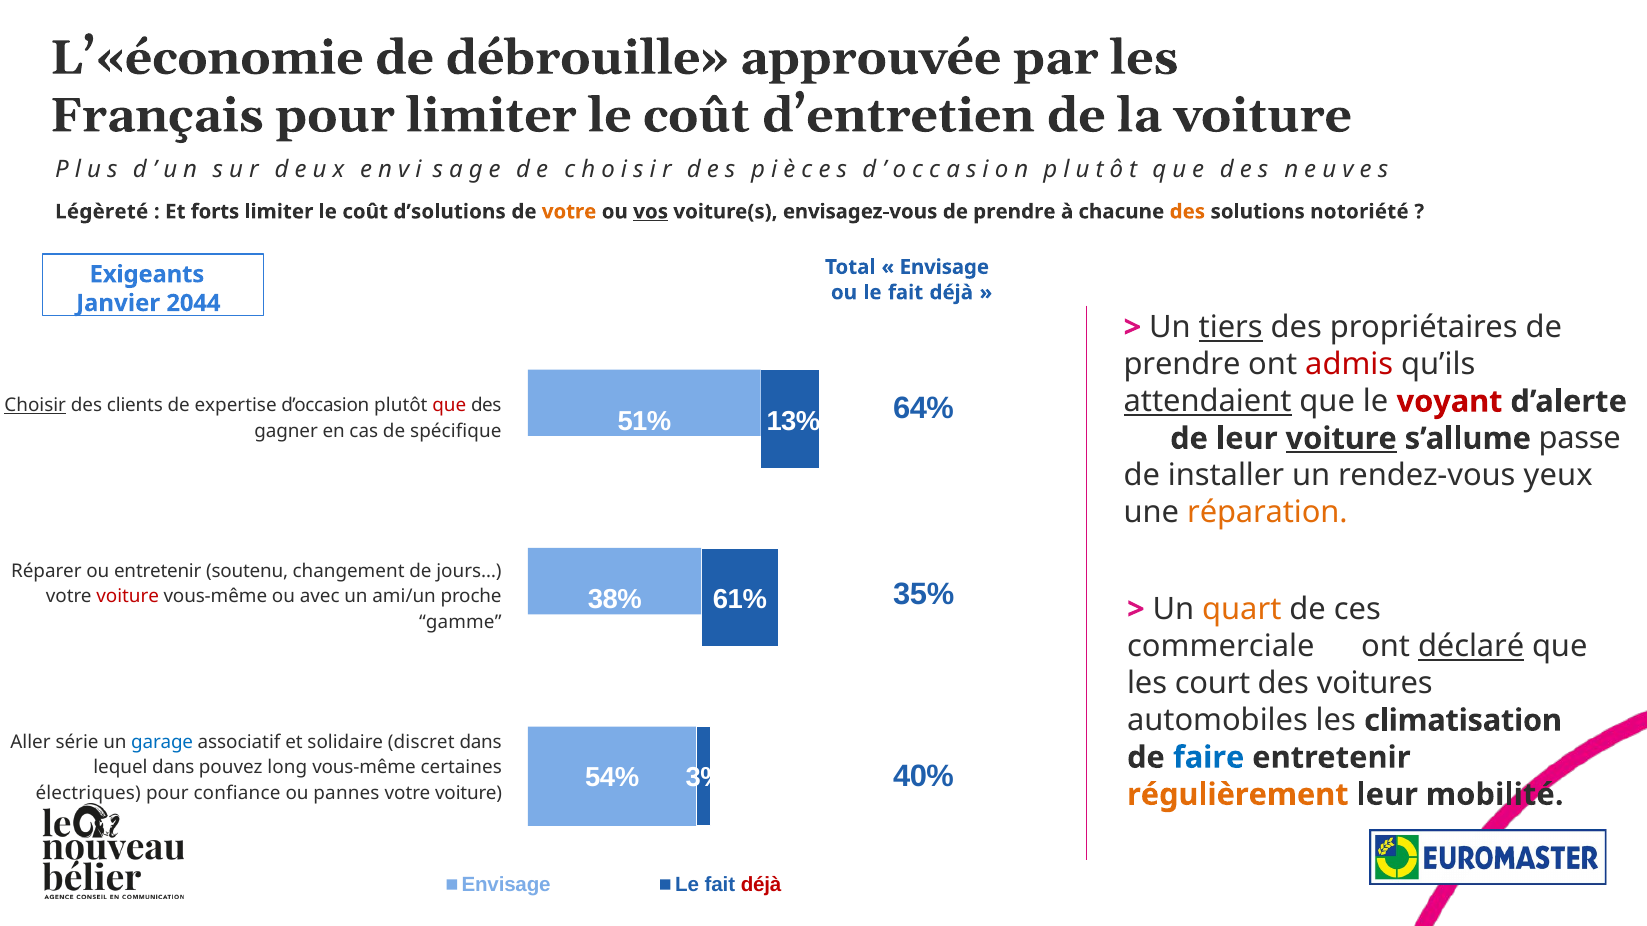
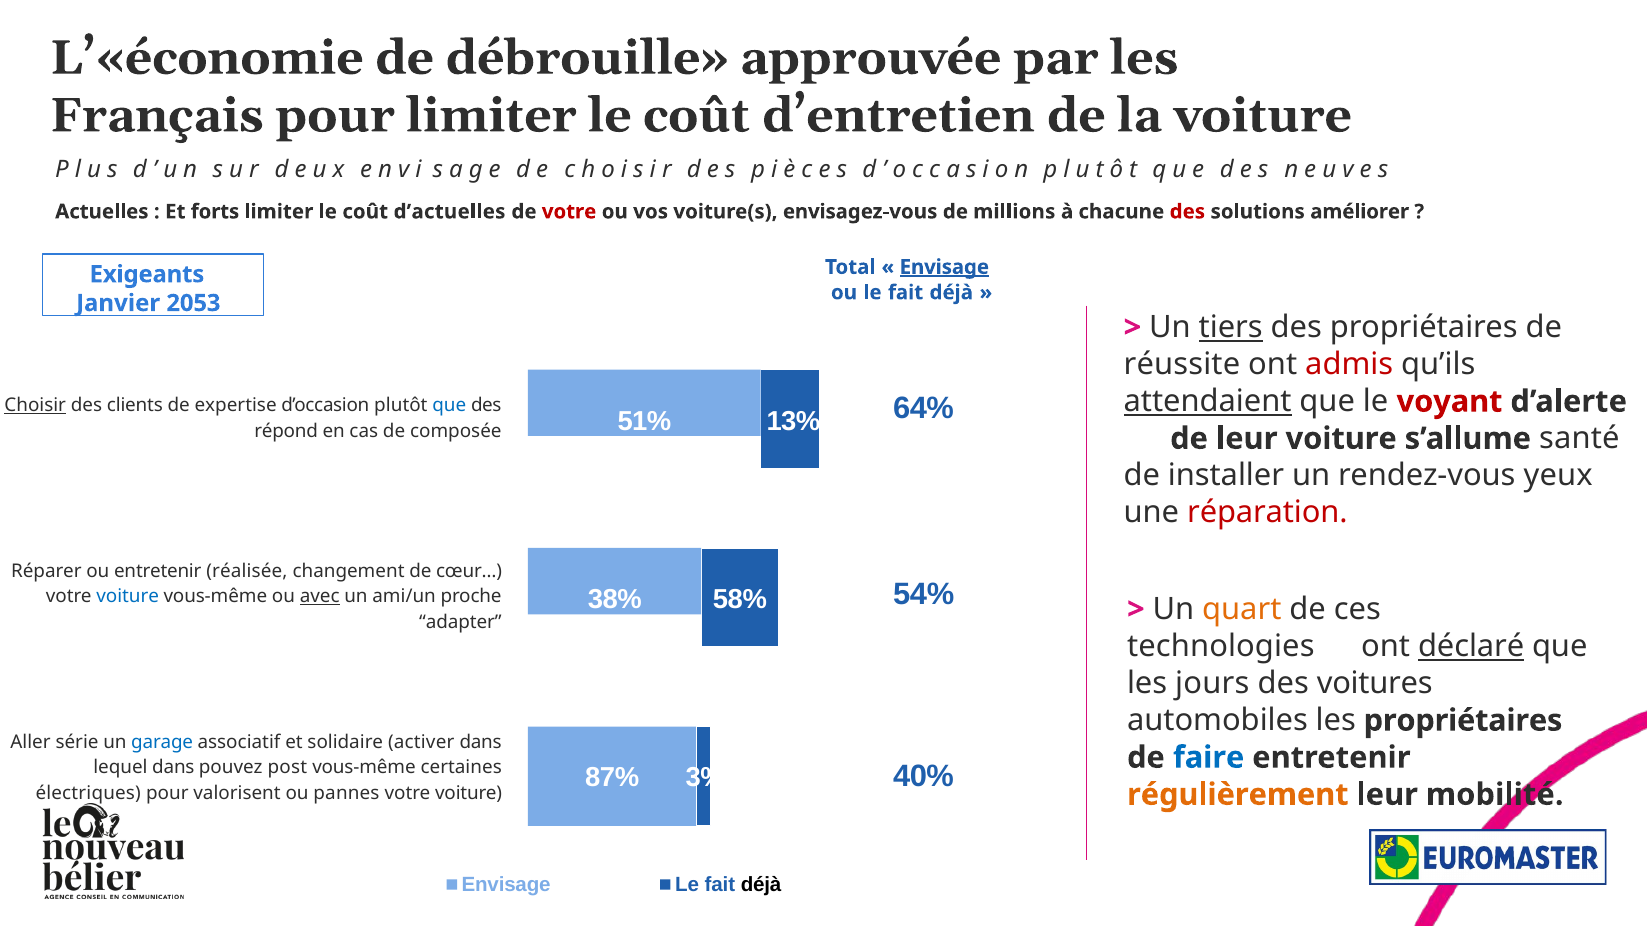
Légèreté: Légèreté -> Actuelles (102, 212)
d’solutions: d’solutions -> d’actuelles (449, 212)
votre colour: orange -> red (569, 212)
vos underline: present -> none (651, 212)
envisagez-vous de prendre: prendre -> millions (1014, 212)
des colour: orange -> red (1187, 212)
notoriété: notoriété -> améliorer (1360, 212)
Envisage underline: none -> present (944, 267)
2044: 2044 -> 2053 (193, 303)
prendre: prendre -> réussite (1182, 365)
que colour: red -> blue (449, 406)
passe: passe -> santé (1579, 439)
gagner: gagner -> répond (286, 431)
spécifique: spécifique -> composée (456, 431)
voiture underline: present -> none (1341, 439)
réparation colour: orange -> red (1267, 513)
soutenu: soutenu -> réalisée (247, 571)
jours…: jours… -> cœur… (469, 571)
35%: 35% -> 54% (924, 594)
61%: 61% -> 58% (740, 600)
voiture colour: red -> blue (128, 597)
avec underline: none -> present (320, 597)
gamme: gamme -> adapter (460, 623)
commerciale: commerciale -> technologies (1221, 647)
court: court -> jours (1212, 684)
les climatisation: climatisation -> propriétaires (1463, 721)
discret: discret -> activer (421, 742)
long: long -> post (287, 768)
54%: 54% -> 87% (612, 778)
confiance: confiance -> valorisent (237, 794)
déjà colour: red -> black (761, 885)
